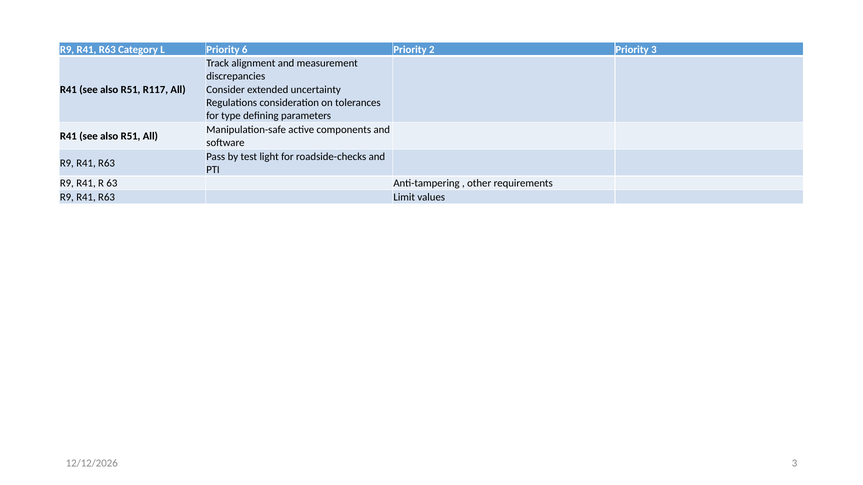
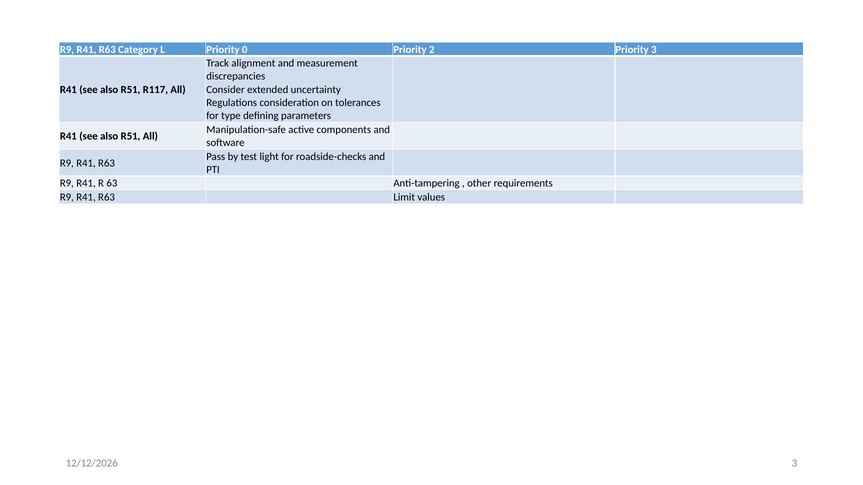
6: 6 -> 0 (245, 50)
